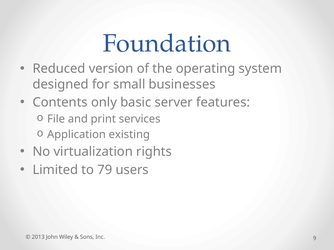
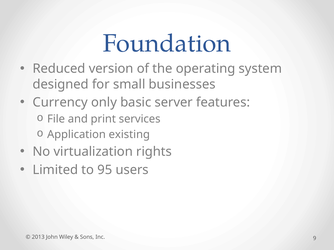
Contents: Contents -> Currency (60, 103)
79: 79 -> 95 (105, 170)
